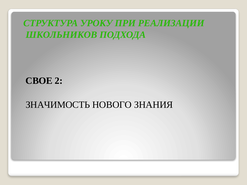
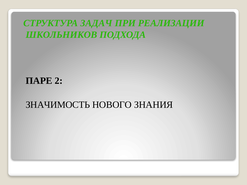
УРОКУ: УРОКУ -> ЗАДАЧ (96, 23)
СВОЕ: СВОЕ -> ПАРЕ (39, 81)
